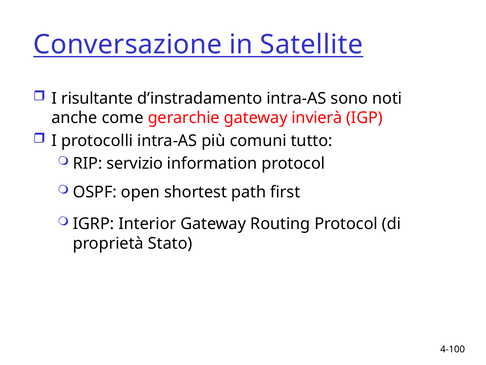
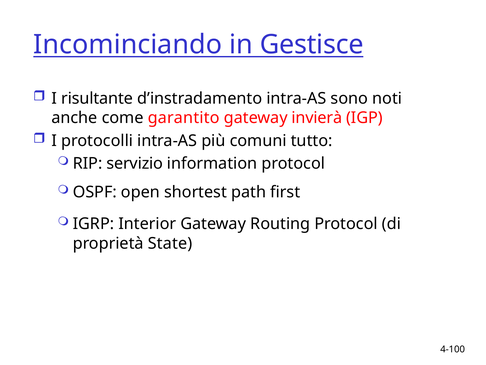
Conversazione: Conversazione -> Incominciando (128, 44)
Satellite: Satellite -> Gestisce (312, 44)
gerarchie: gerarchie -> garantito (184, 118)
Stato: Stato -> State (170, 243)
